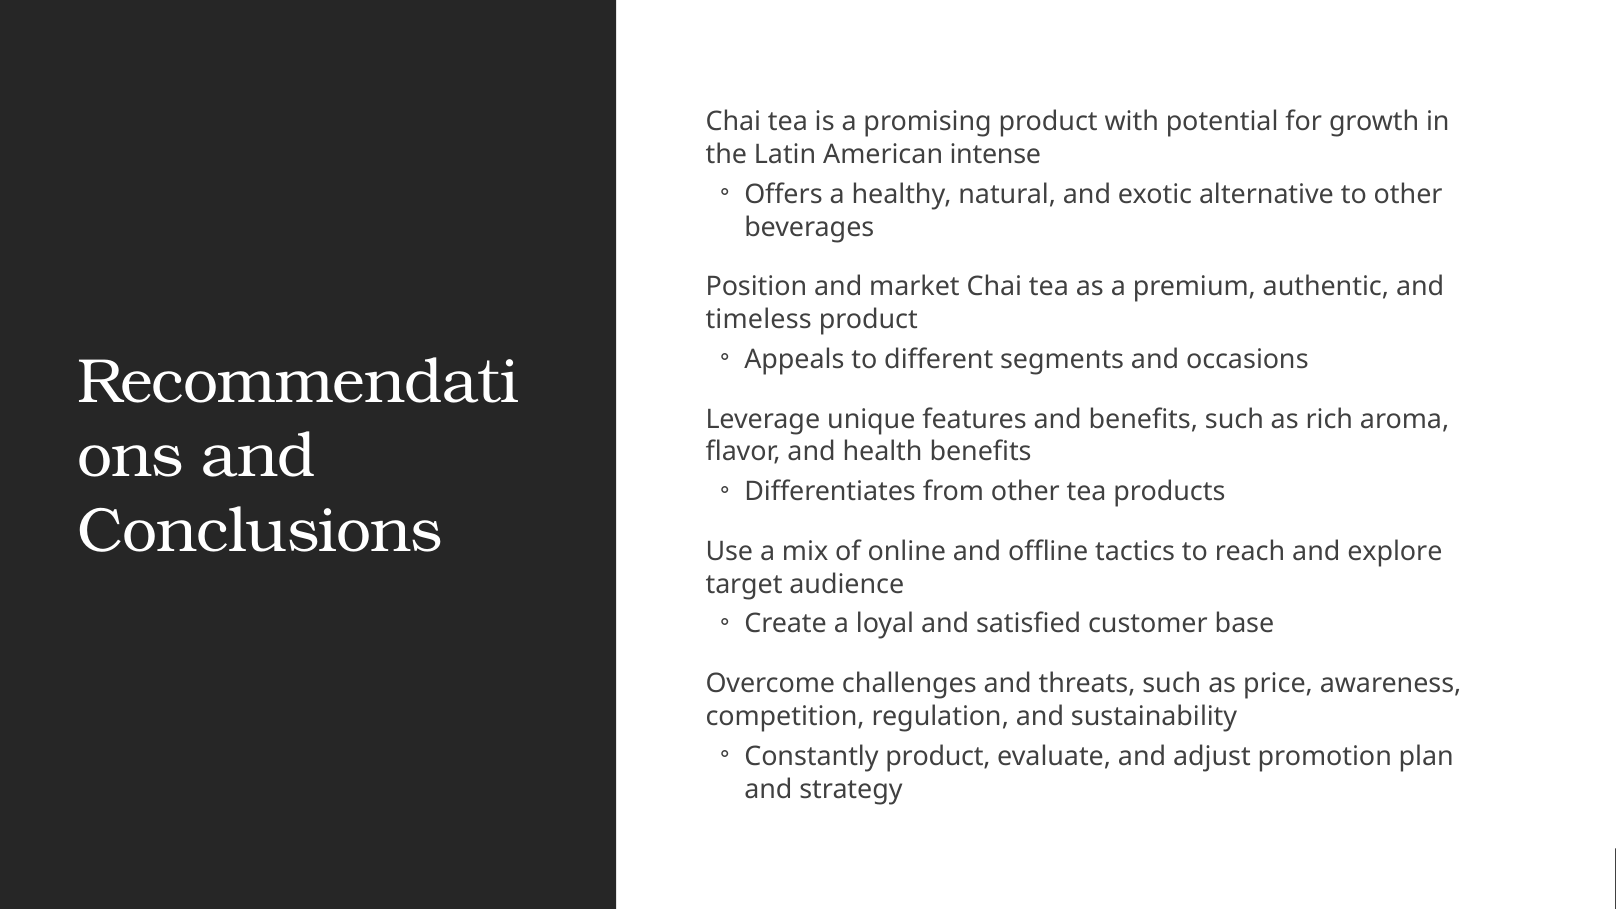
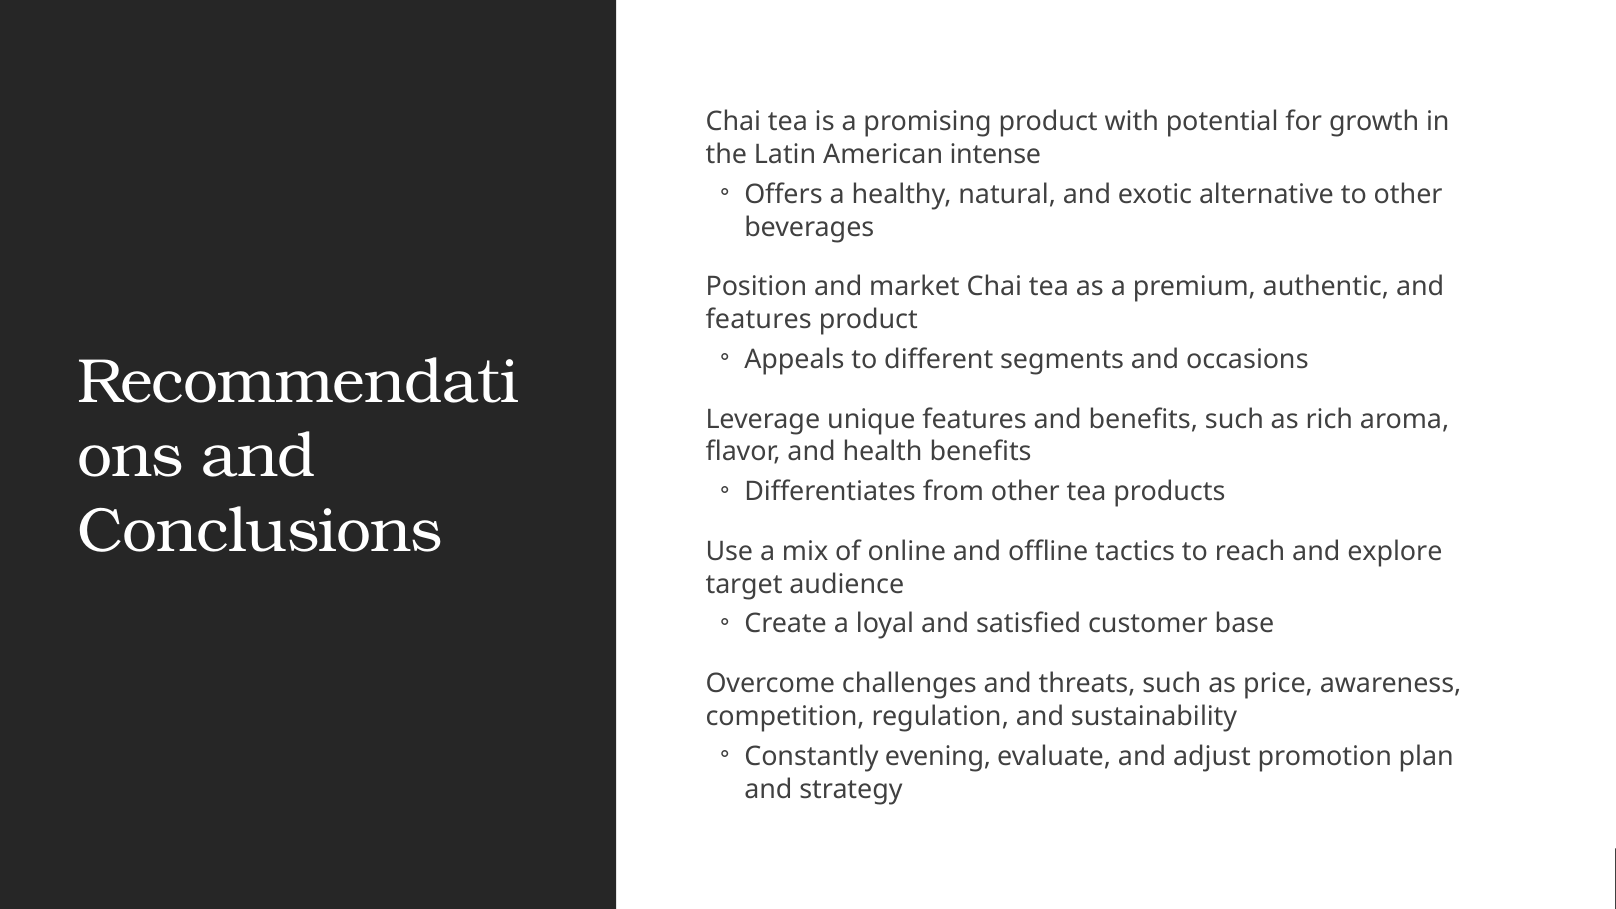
timeless: timeless -> features (759, 320)
Constantly product: product -> evening (938, 756)
